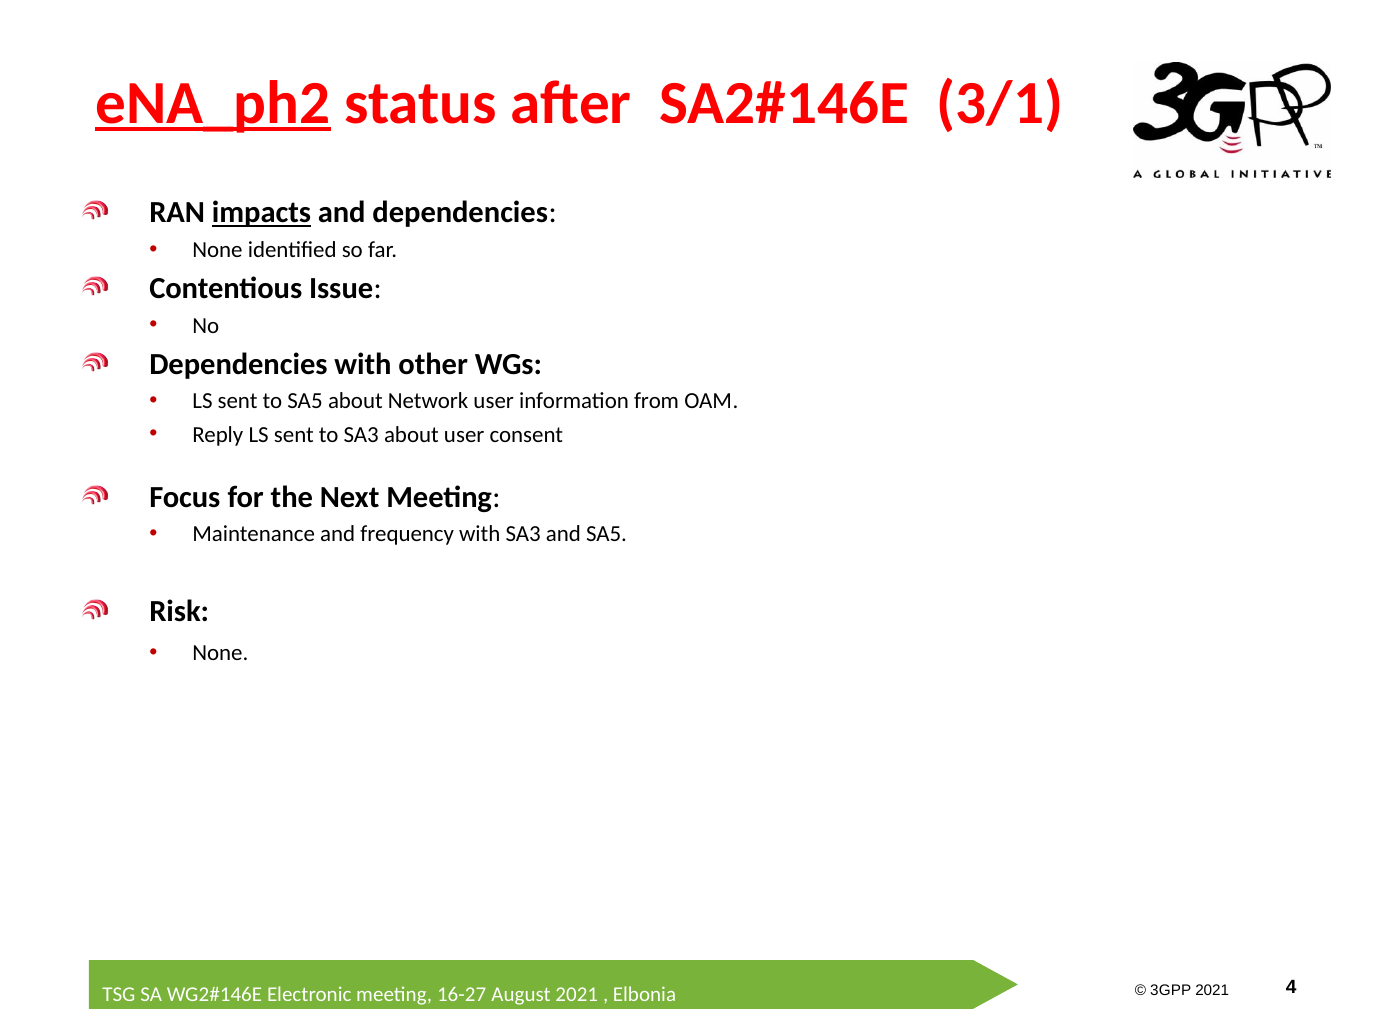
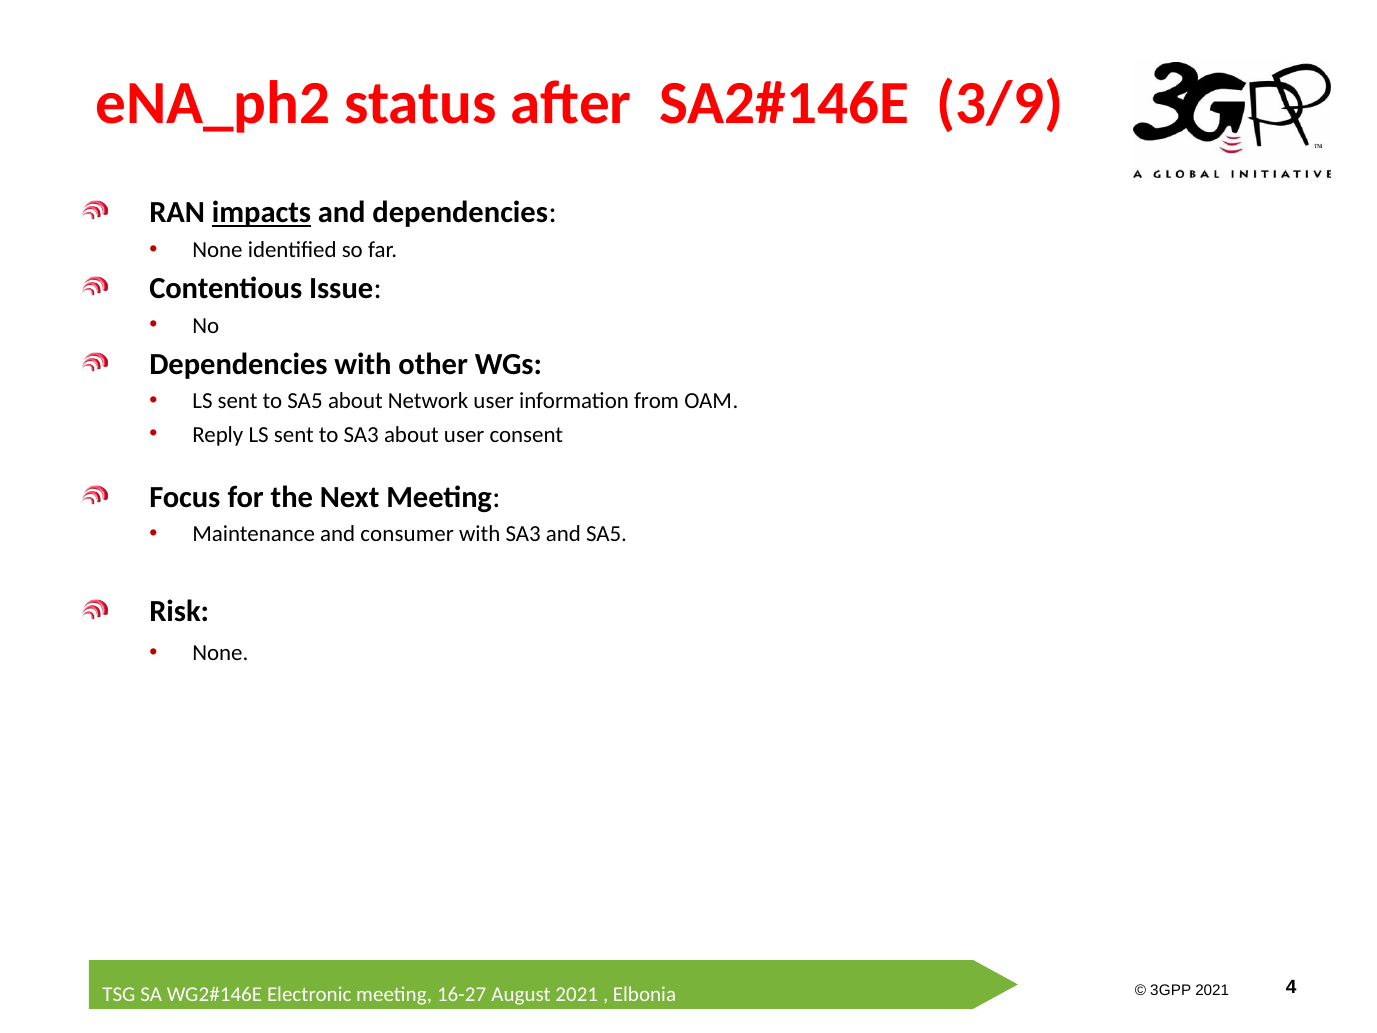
eNA_ph2 underline: present -> none (213, 103)
3/1: 3/1 -> 3/9 (1000, 103)
frequency: frequency -> consumer (407, 534)
